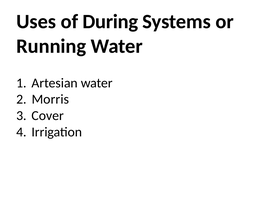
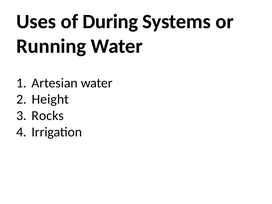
Morris: Morris -> Height (50, 99)
Cover: Cover -> Rocks (48, 116)
